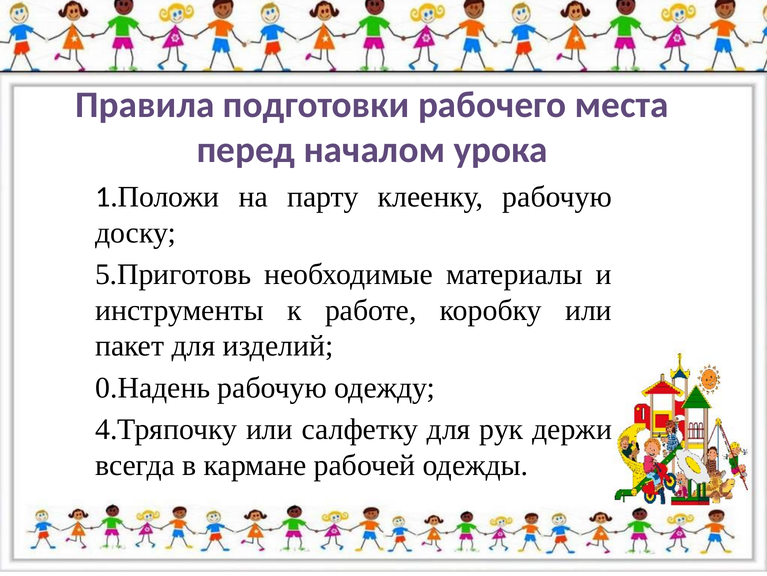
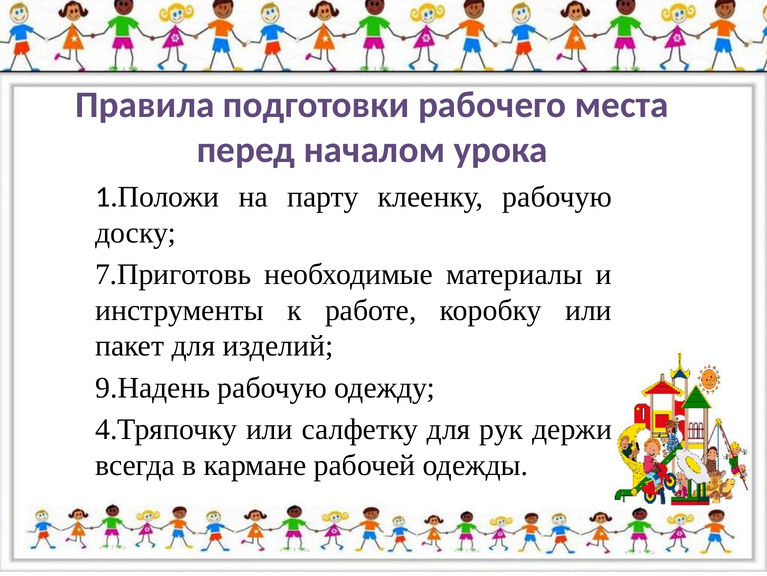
5.Приготовь: 5.Приготовь -> 7.Приготовь (173, 274)
0.Надень: 0.Надень -> 9.Надень (153, 387)
